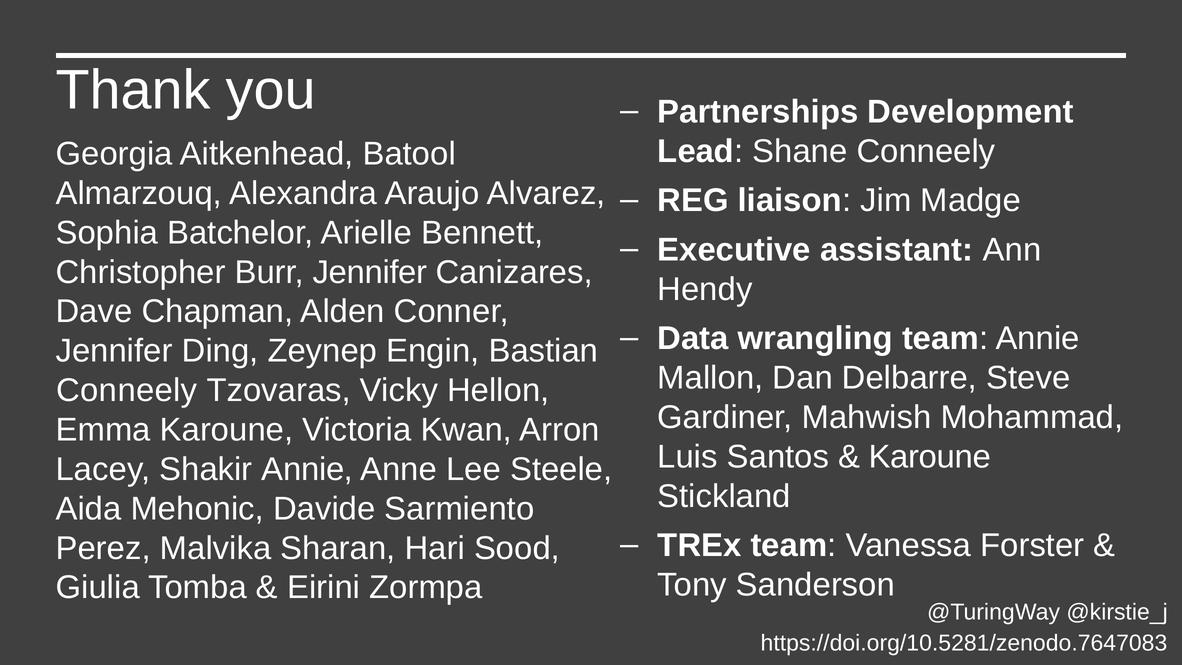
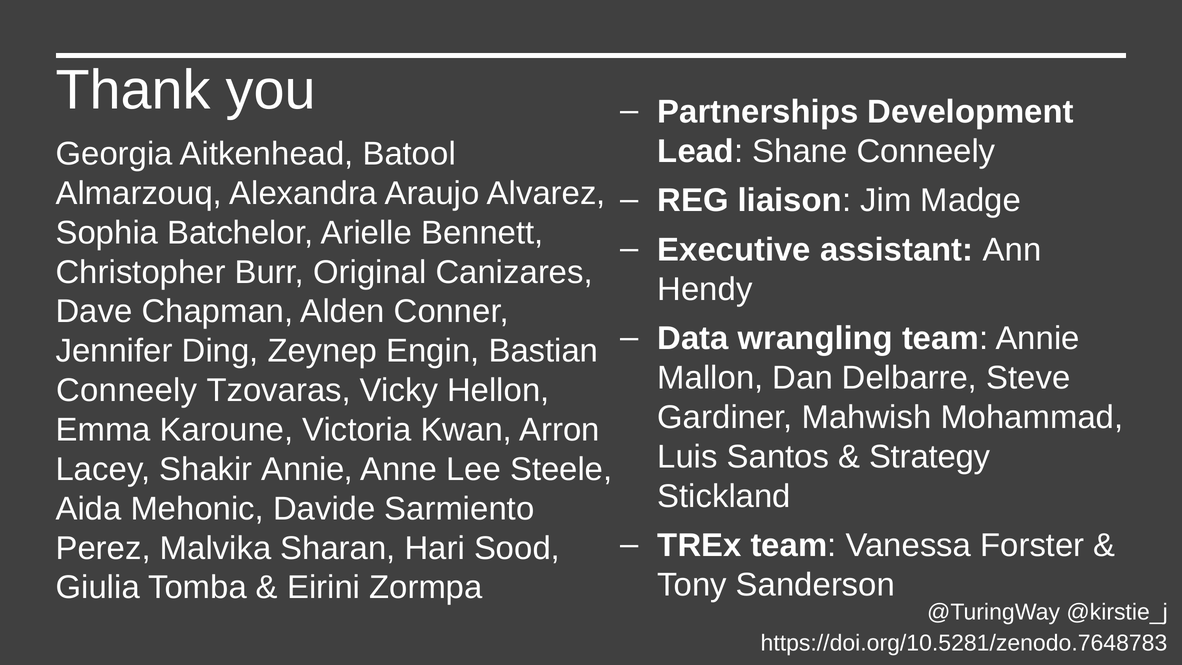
Burr Jennifer: Jennifer -> Original (370, 272)
Karoune: Karoune -> Strategy (930, 457)
https://doi.org/10.5281/zenodo.7647083: https://doi.org/10.5281/zenodo.7647083 -> https://doi.org/10.5281/zenodo.7648783 (964, 643)
